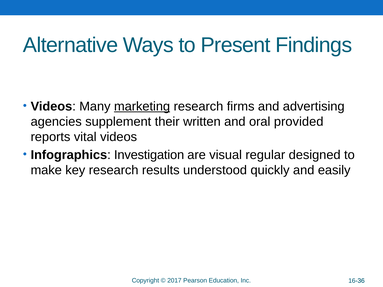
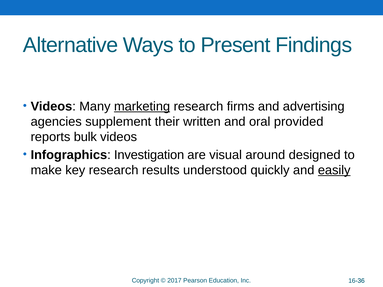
vital: vital -> bulk (85, 137)
regular: regular -> around (265, 155)
easily underline: none -> present (334, 170)
